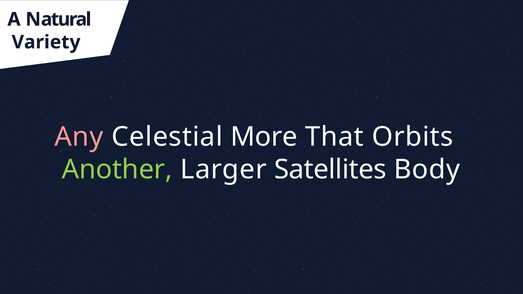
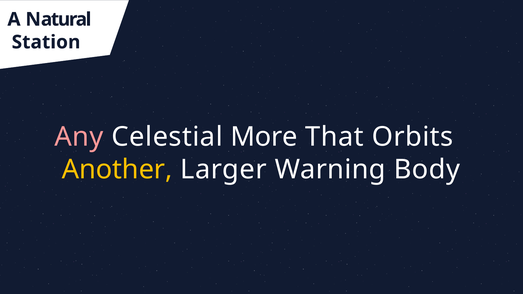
Variety: Variety -> Station (46, 42)
Another colour: light green -> yellow (117, 170)
Satellites: Satellites -> Warning (330, 170)
